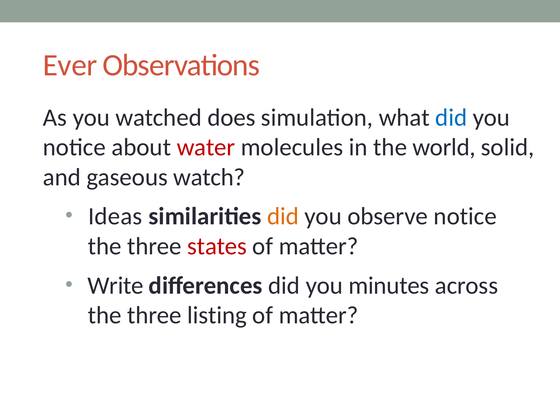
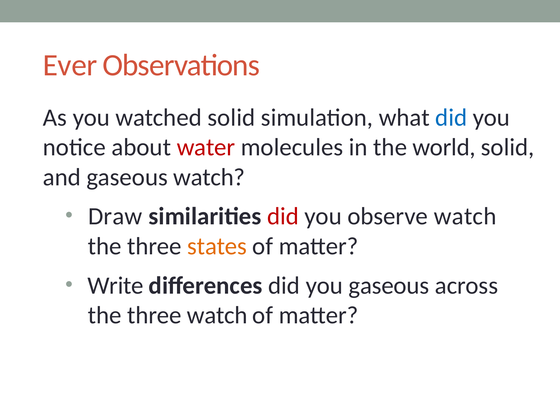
watched does: does -> solid (231, 117)
Ideas: Ideas -> Draw (115, 216)
did colour: orange -> red (283, 216)
observe notice: notice -> watch (465, 216)
states colour: red -> orange (217, 246)
you minutes: minutes -> gaseous (389, 285)
three listing: listing -> watch (217, 315)
